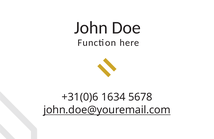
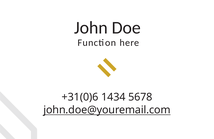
1634: 1634 -> 1434 (113, 97)
